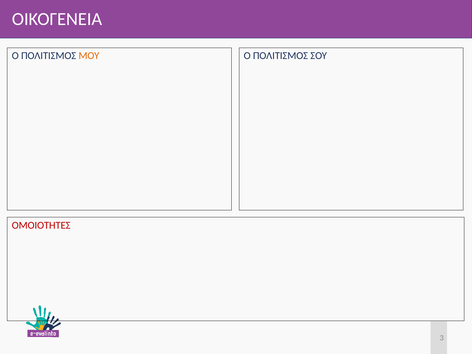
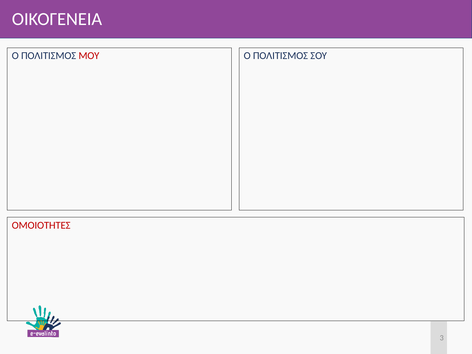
ΜΟΥ colour: orange -> red (89, 56)
